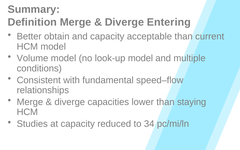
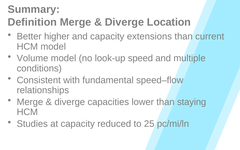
Entering: Entering -> Location (169, 22)
obtain: obtain -> higher (57, 36)
acceptable: acceptable -> extensions (149, 36)
look-up model: model -> speed (140, 58)
34: 34 -> 25 (149, 124)
